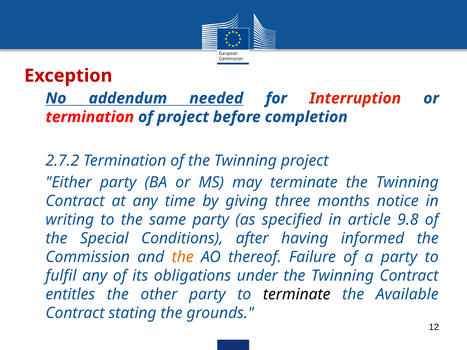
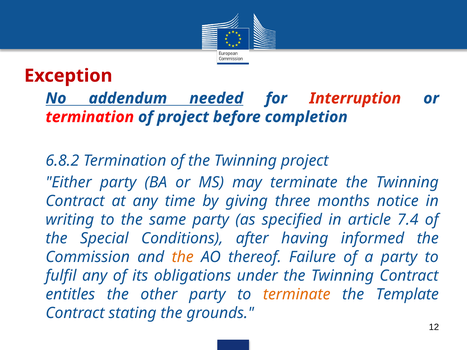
2.7.2: 2.7.2 -> 6.8.2 (62, 161)
9.8: 9.8 -> 7.4 (408, 220)
terminate colour: black -> orange (297, 295)
Available: Available -> Template (407, 295)
